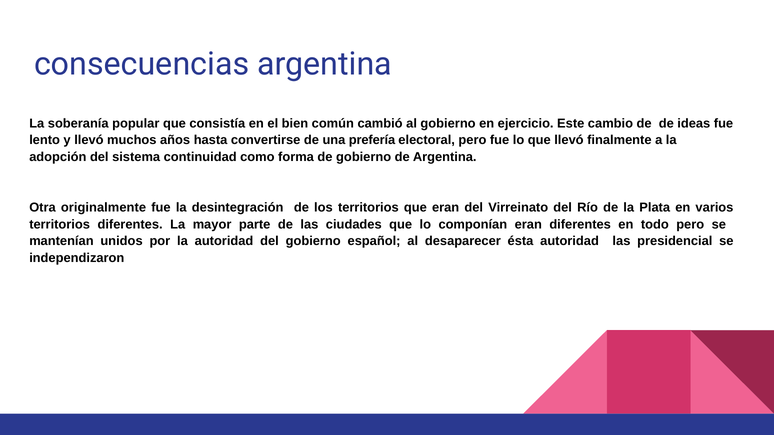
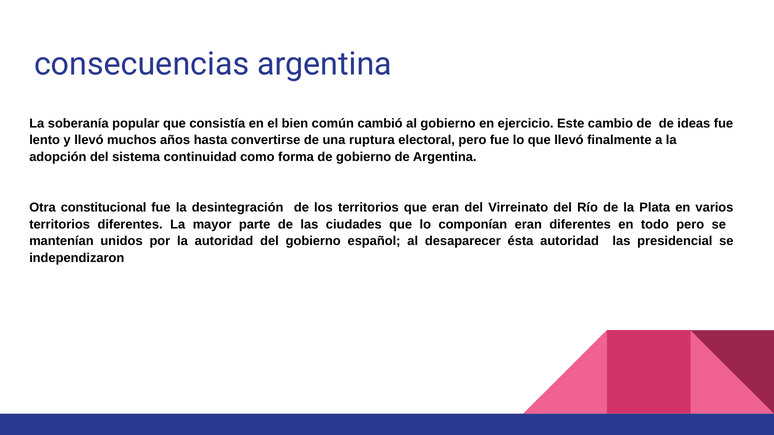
prefería: prefería -> ruptura (372, 140)
originalmente: originalmente -> constitucional (104, 208)
